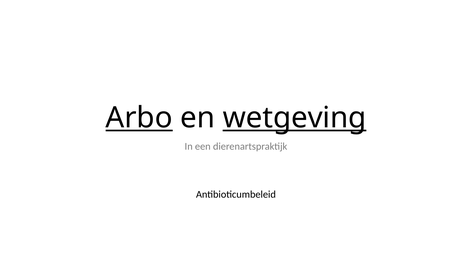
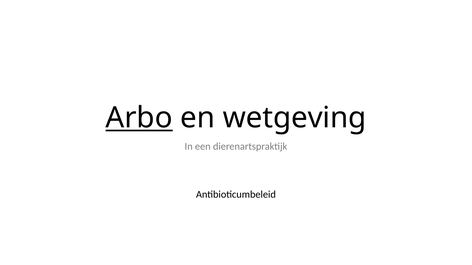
wetgeving underline: present -> none (295, 118)
